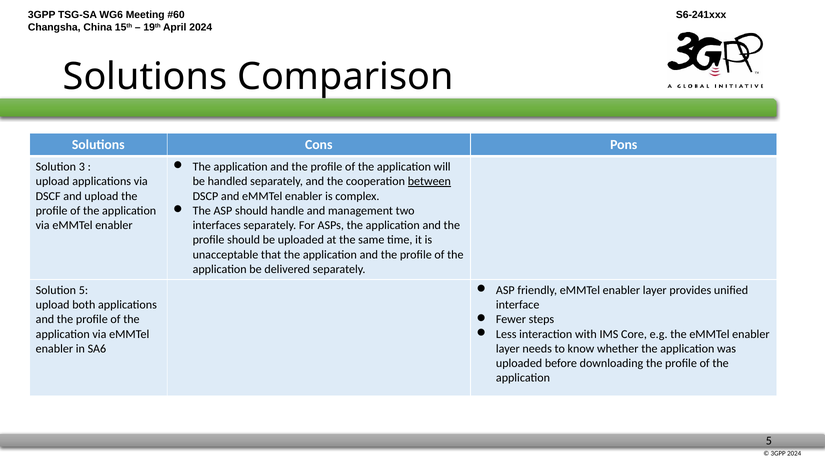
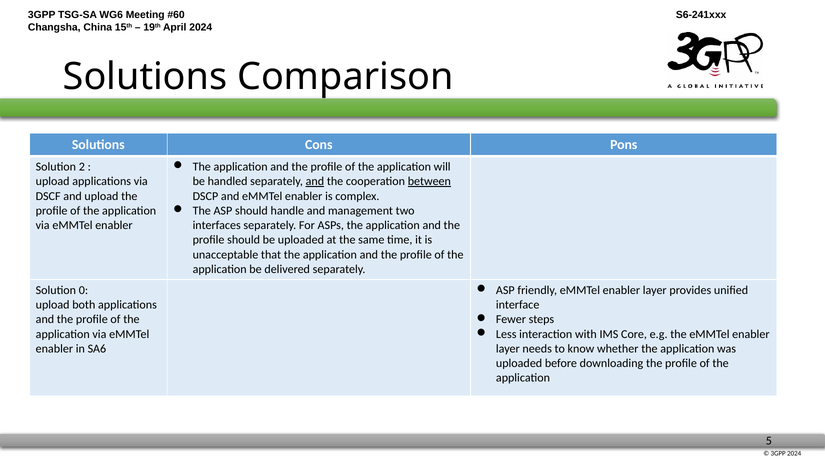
3: 3 -> 2 (82, 167)
and underline: none -> present (315, 181)
Solution 5: 5 -> 0 (83, 290)
